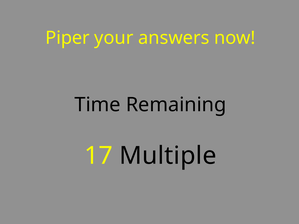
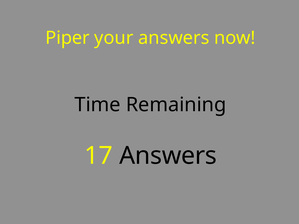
17 Multiple: Multiple -> Answers (168, 156)
